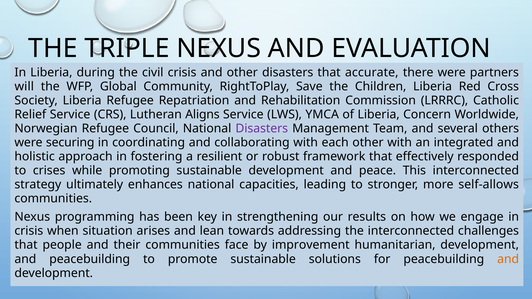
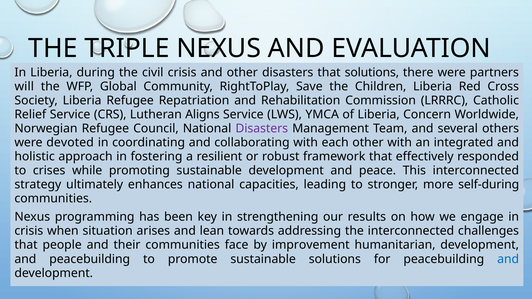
that accurate: accurate -> solutions (372, 72)
securing: securing -> devoted (70, 143)
self-allows: self-allows -> self-during (489, 185)
and colour: orange -> blue (508, 259)
